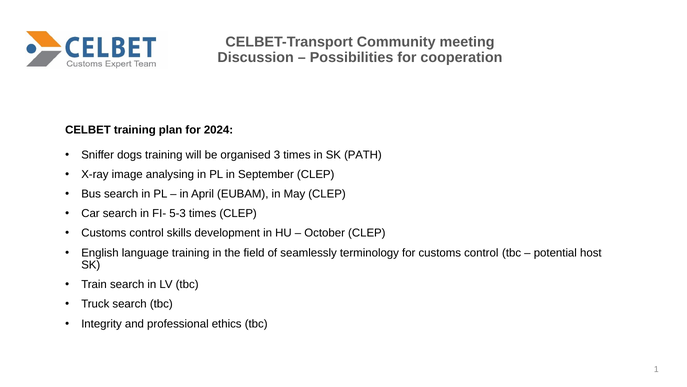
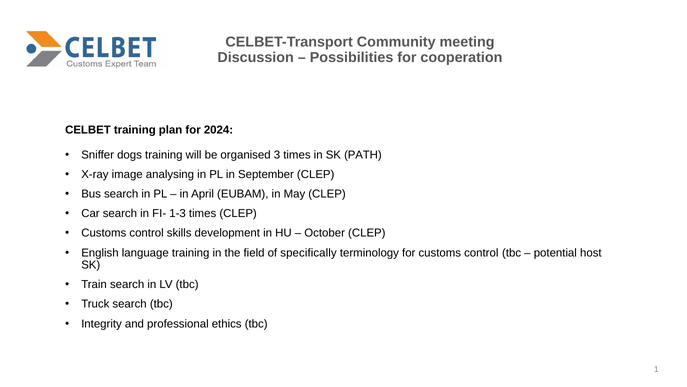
5-3: 5-3 -> 1-3 (178, 213)
seamlessly: seamlessly -> specifically (309, 252)
